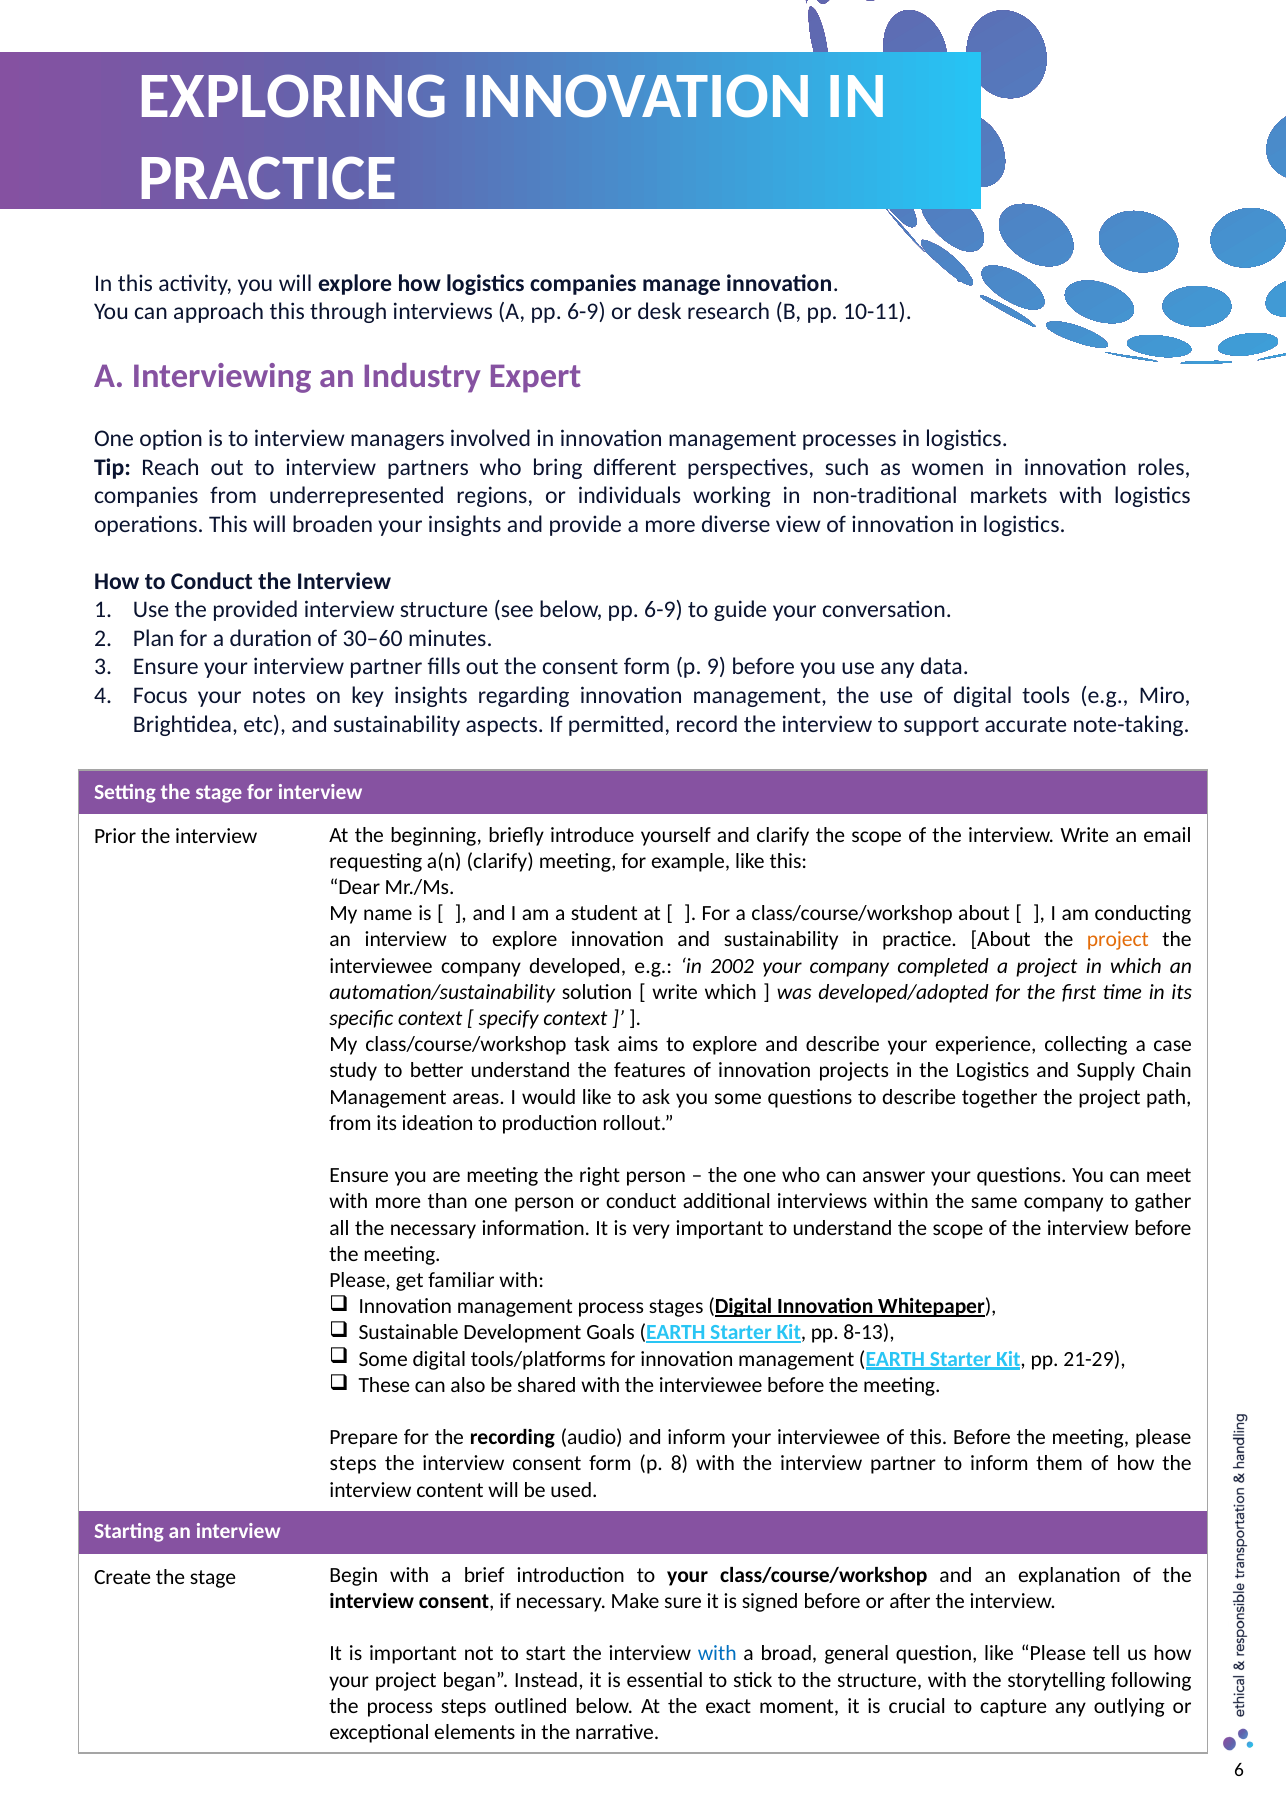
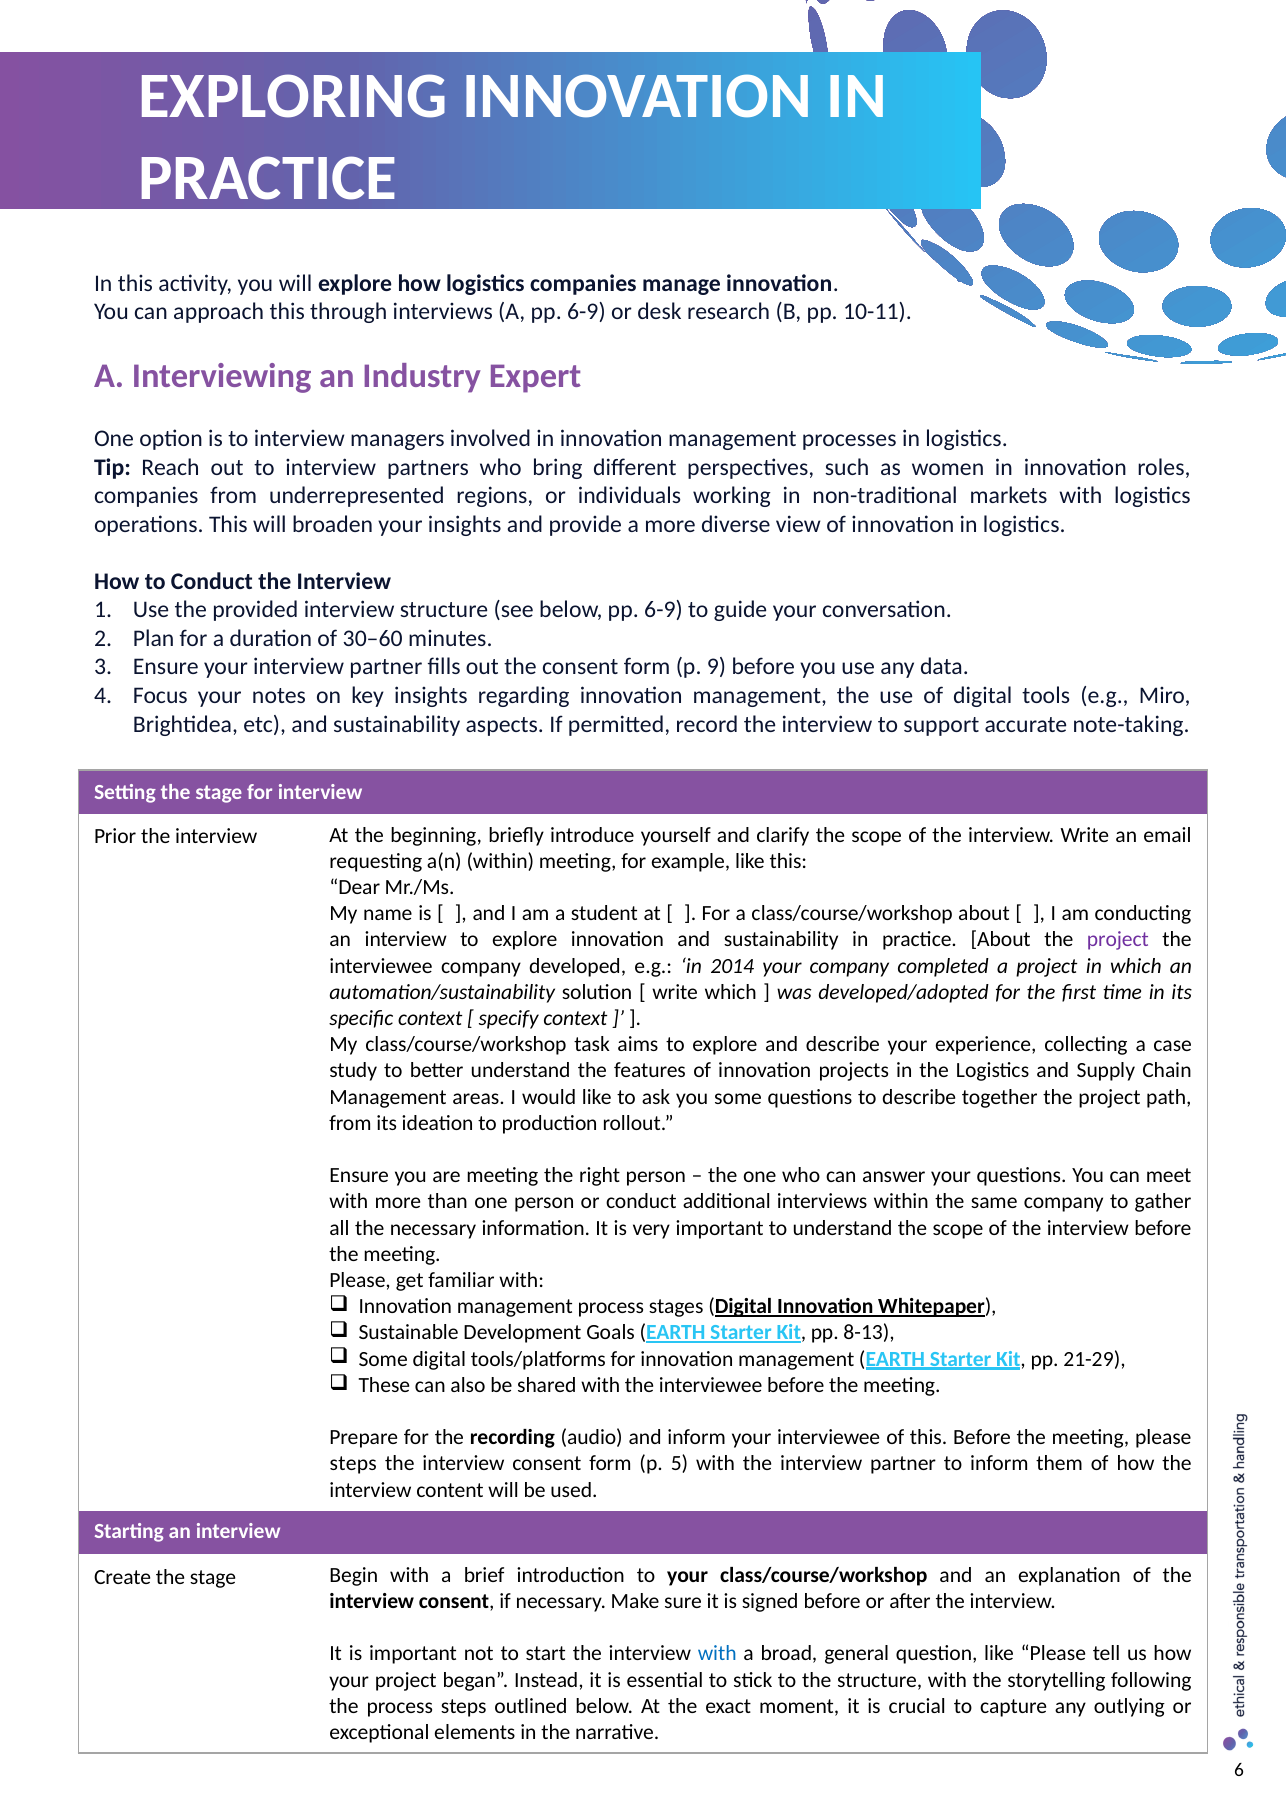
a(n clarify: clarify -> within (500, 862)
project colour: orange -> purple (1118, 940)
2002: 2002 -> 2014 (732, 966)
8: 8 -> 5 (680, 1464)
